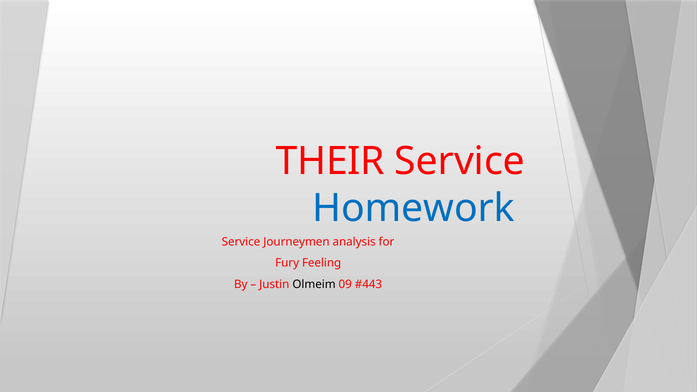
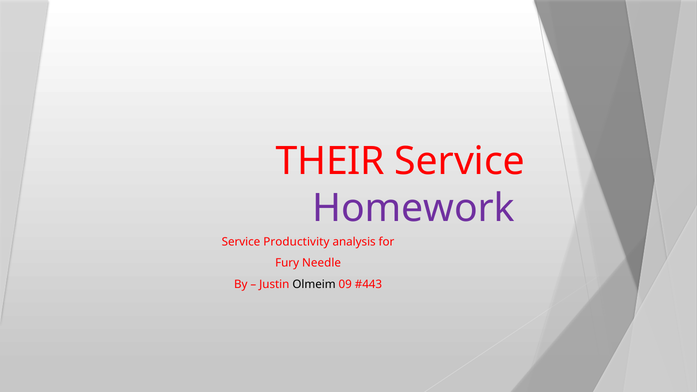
Homework colour: blue -> purple (414, 208)
Journeymen: Journeymen -> Productivity (296, 242)
Feeling: Feeling -> Needle (322, 263)
